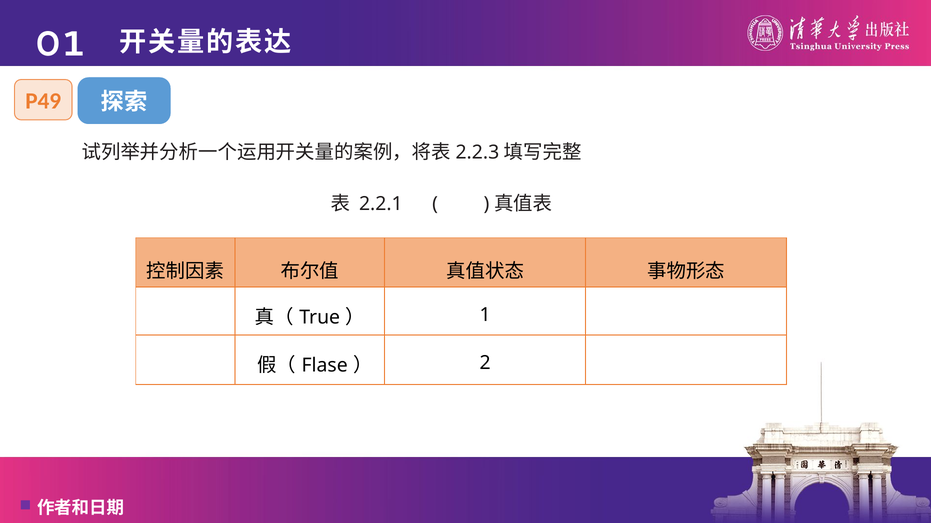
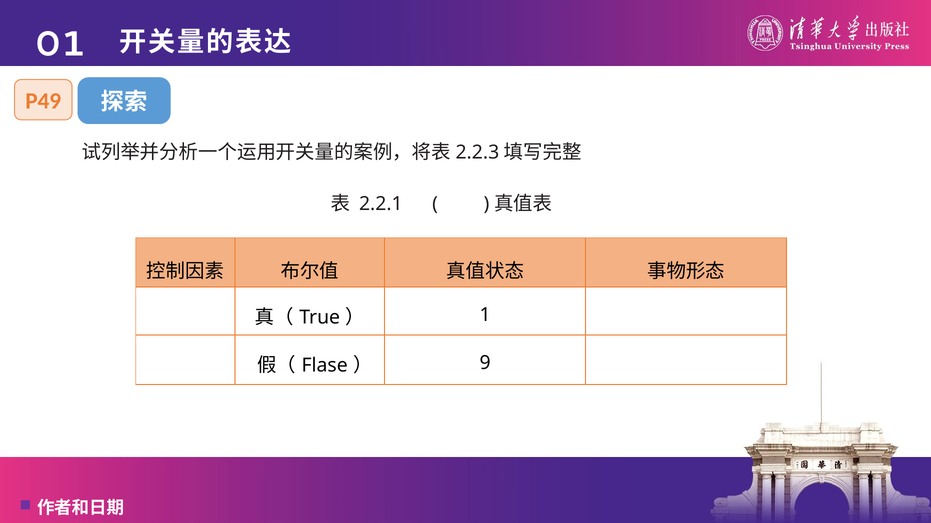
2: 2 -> 9 (485, 363)
